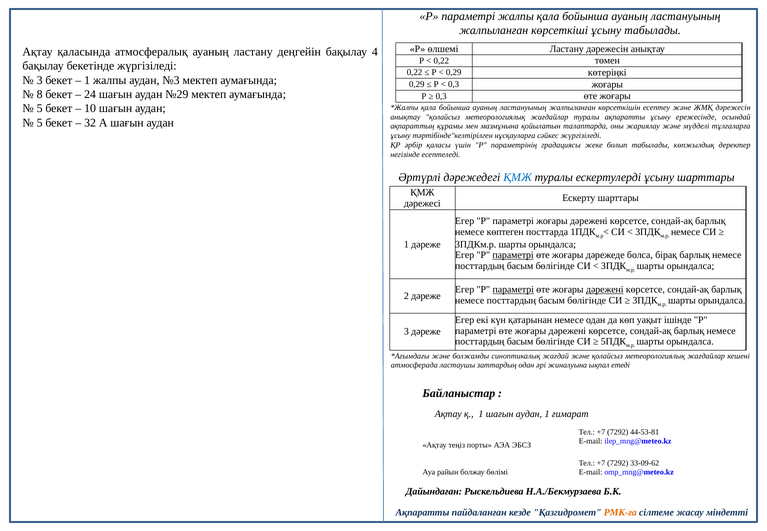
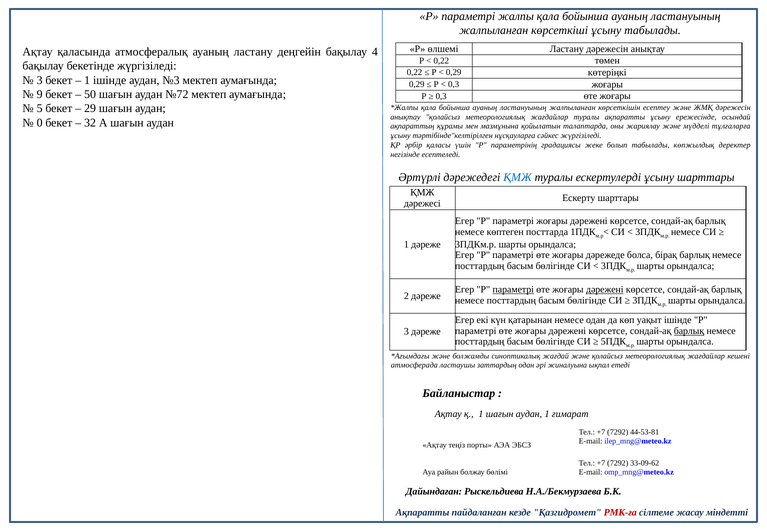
1 жалпы: жалпы -> ішінде (110, 80)
8: 8 -> 9 (40, 94)
24: 24 -> 50 (90, 94)
№29: №29 -> №72 (177, 94)
10: 10 -> 29 (90, 109)
5: 5 -> 0 (40, 123)
параметрі underline: present -> none (513, 255)
барлық underline: none -> present (689, 331)
РМК-ға colour: orange -> red (620, 512)
